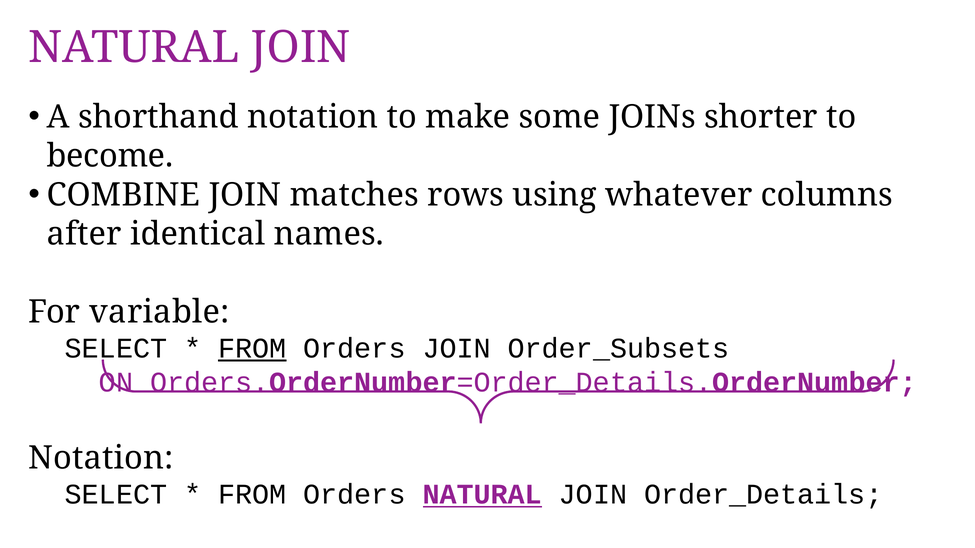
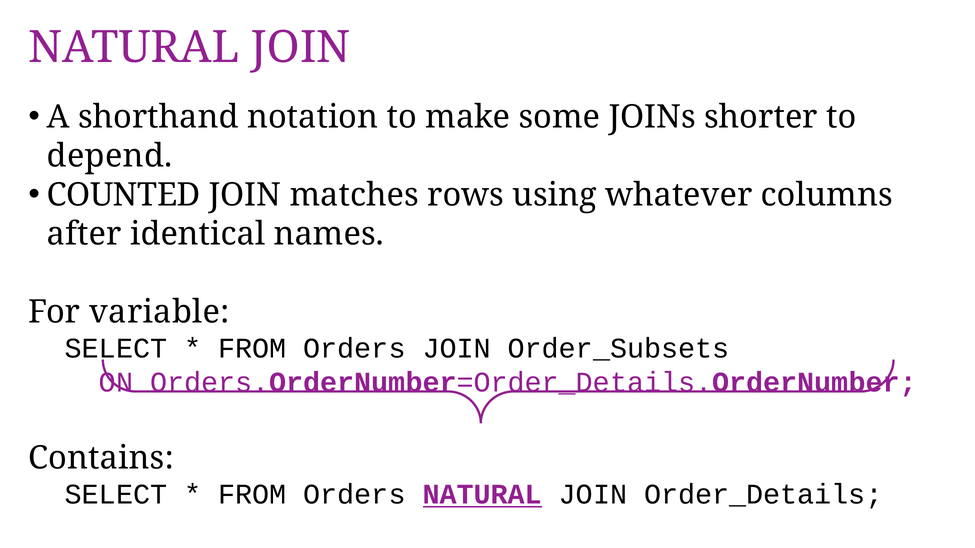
become: become -> depend (110, 156)
COMBINE: COMBINE -> COUNTED (124, 195)
FROM underline: present -> none (252, 348)
Notation: Notation -> Contains (101, 459)
